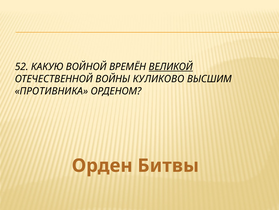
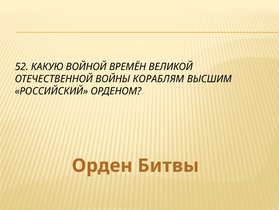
ВЕЛИКОЙ underline: present -> none (171, 67)
КУЛИКОВО: КУЛИКОВО -> КОРАБЛЯМ (159, 79)
ПРОТИВНИКА: ПРОТИВНИКА -> РОССИЙСКИЙ (51, 91)
